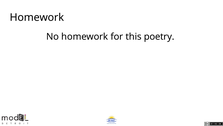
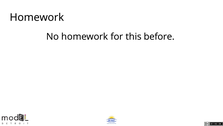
poetry: poetry -> before (159, 37)
